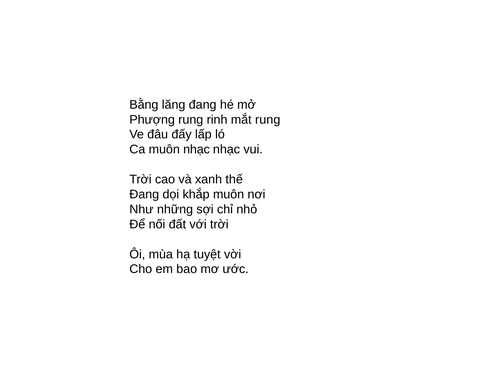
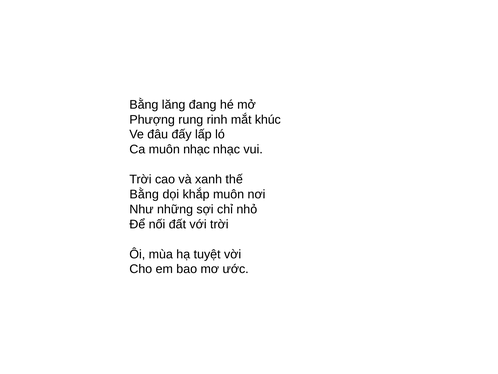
mắt rung: rung -> khúc (268, 119)
Đang: Đang -> Bằng (144, 194)
